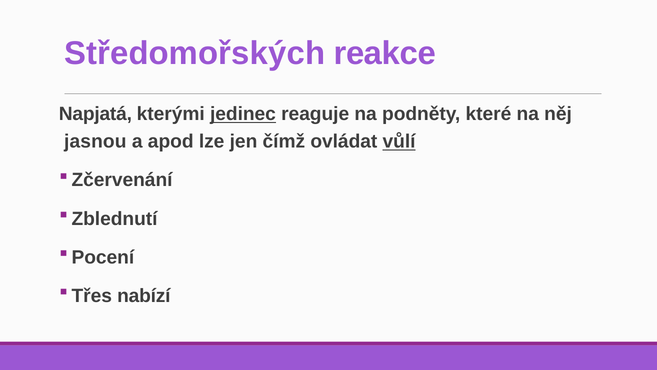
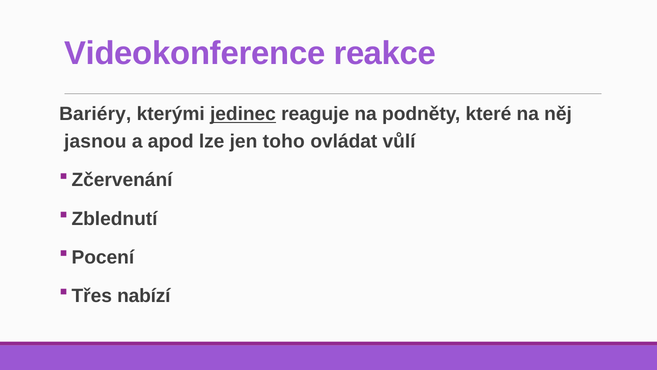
Středomořských: Středomořských -> Videokonference (195, 53)
Napjatá: Napjatá -> Bariéry (95, 114)
čímž: čímž -> toho (284, 141)
vůlí underline: present -> none (399, 141)
